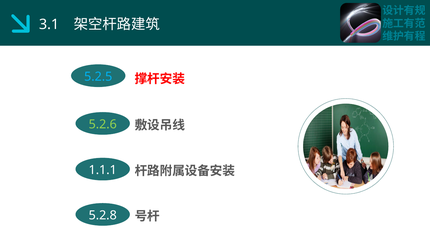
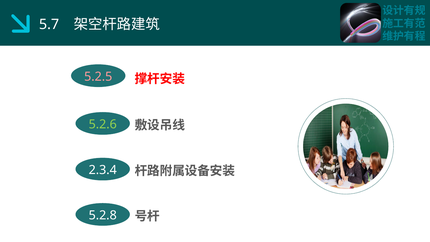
3.1: 3.1 -> 5.7 (49, 24)
5.2.5 colour: light blue -> pink (98, 77)
1.1.1: 1.1.1 -> 2.3.4 (103, 170)
